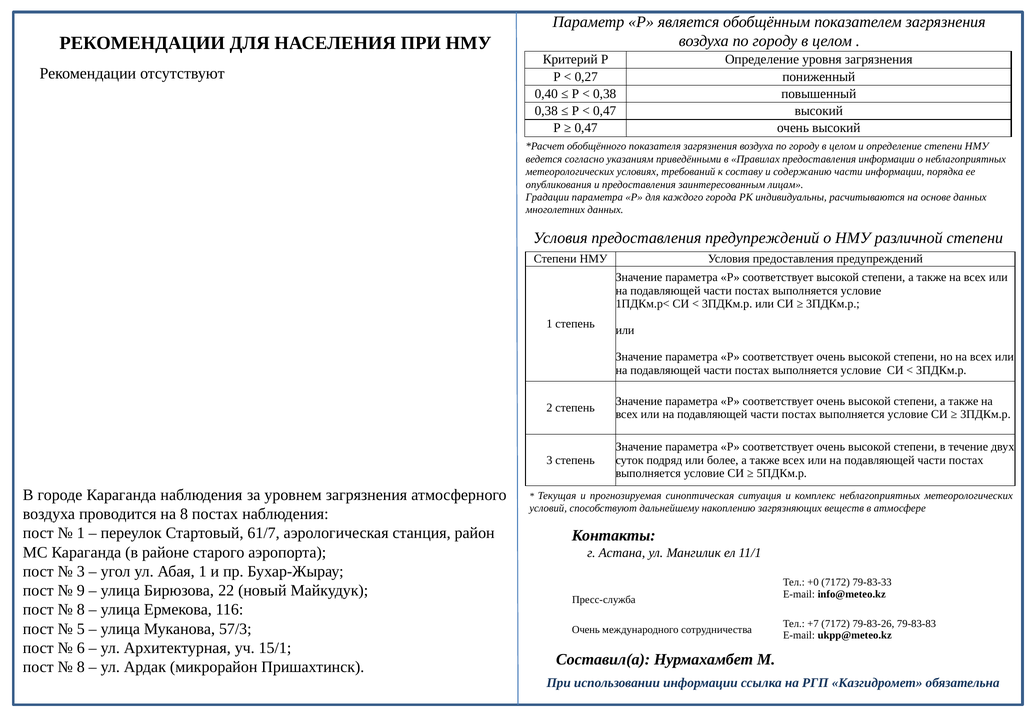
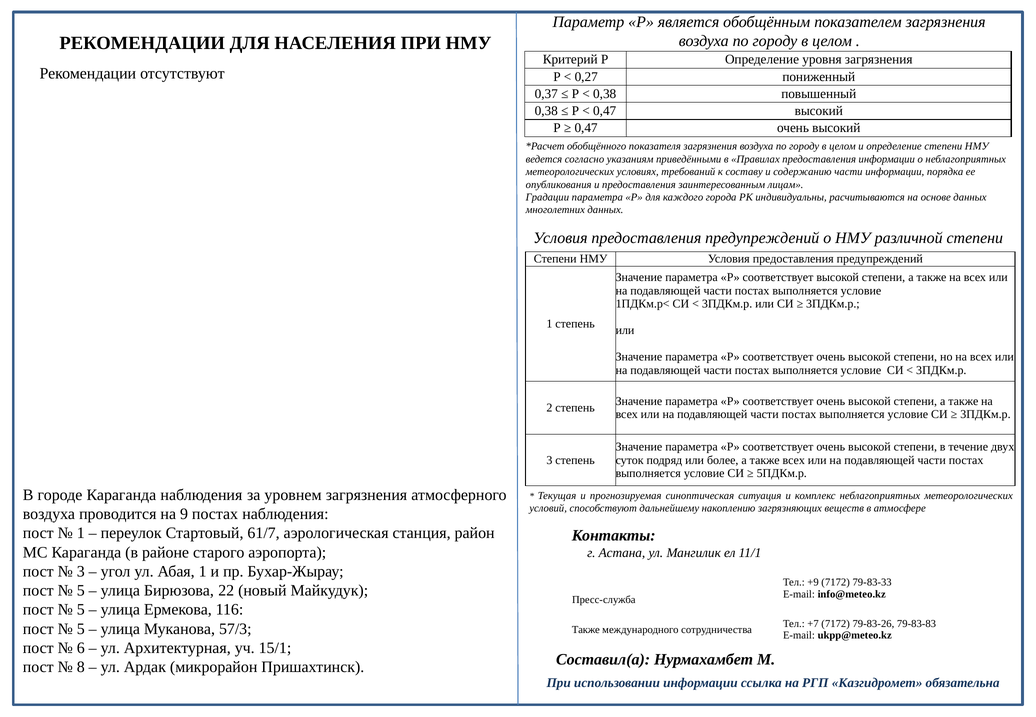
0,40: 0,40 -> 0,37 (546, 94)
на 8: 8 -> 9 (184, 514)
+0: +0 -> +9 (813, 582)
9: 9 -> 5 (81, 591)
8: 8 -> 5 (81, 610)
Очень: Очень -> Также (586, 630)
